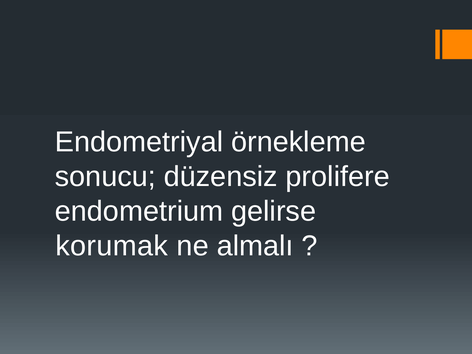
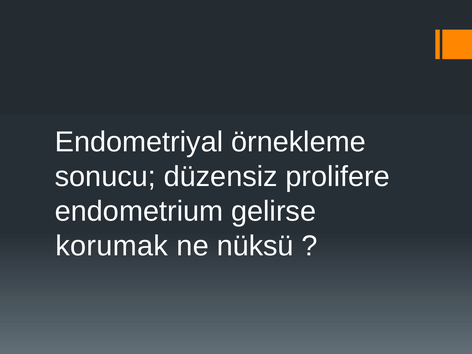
almalı: almalı -> nüksü (255, 246)
